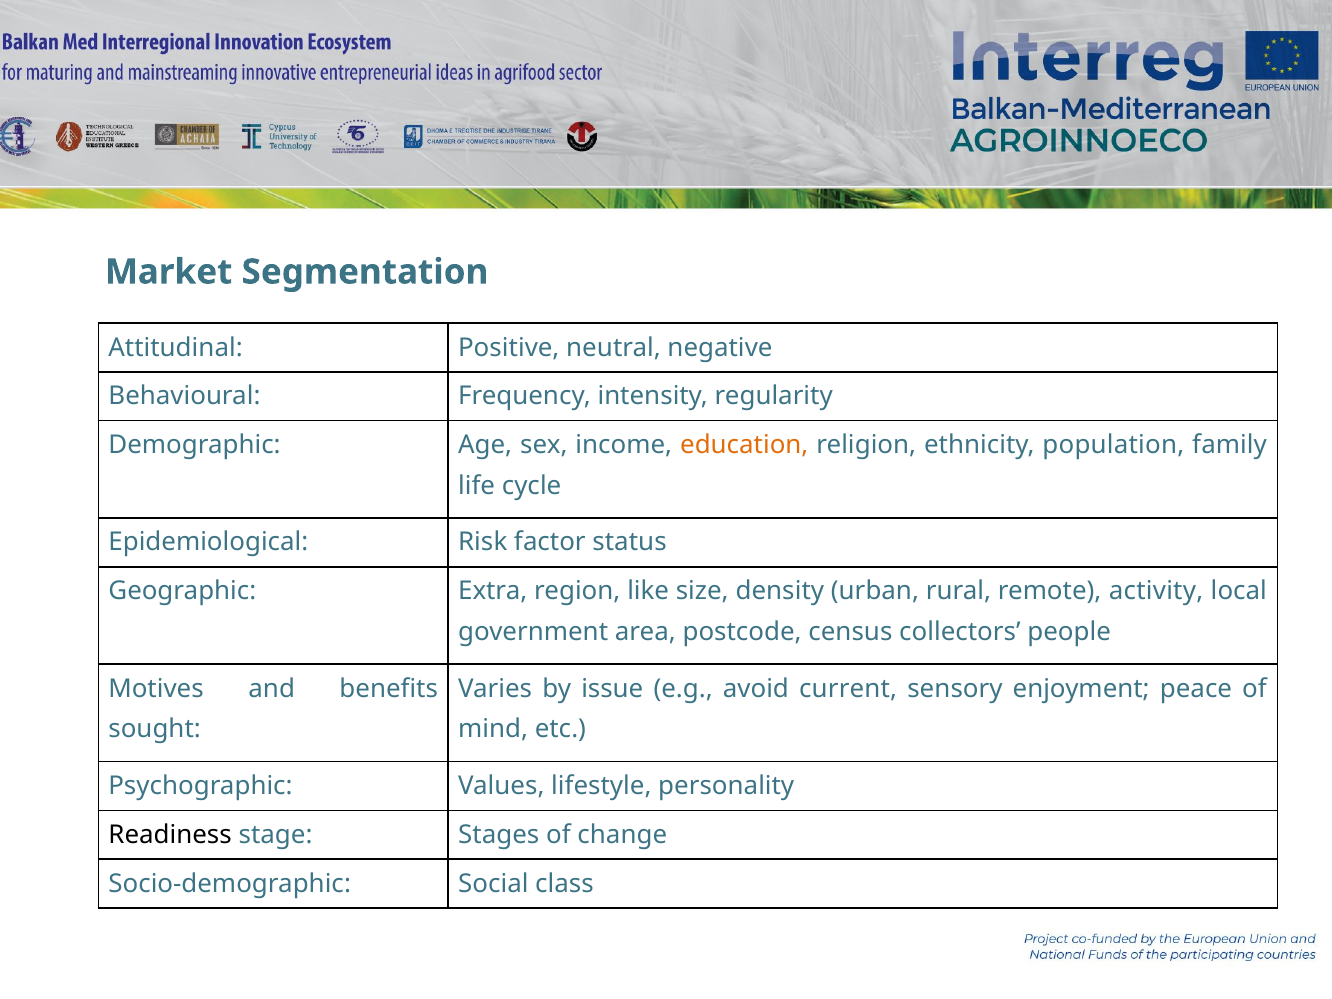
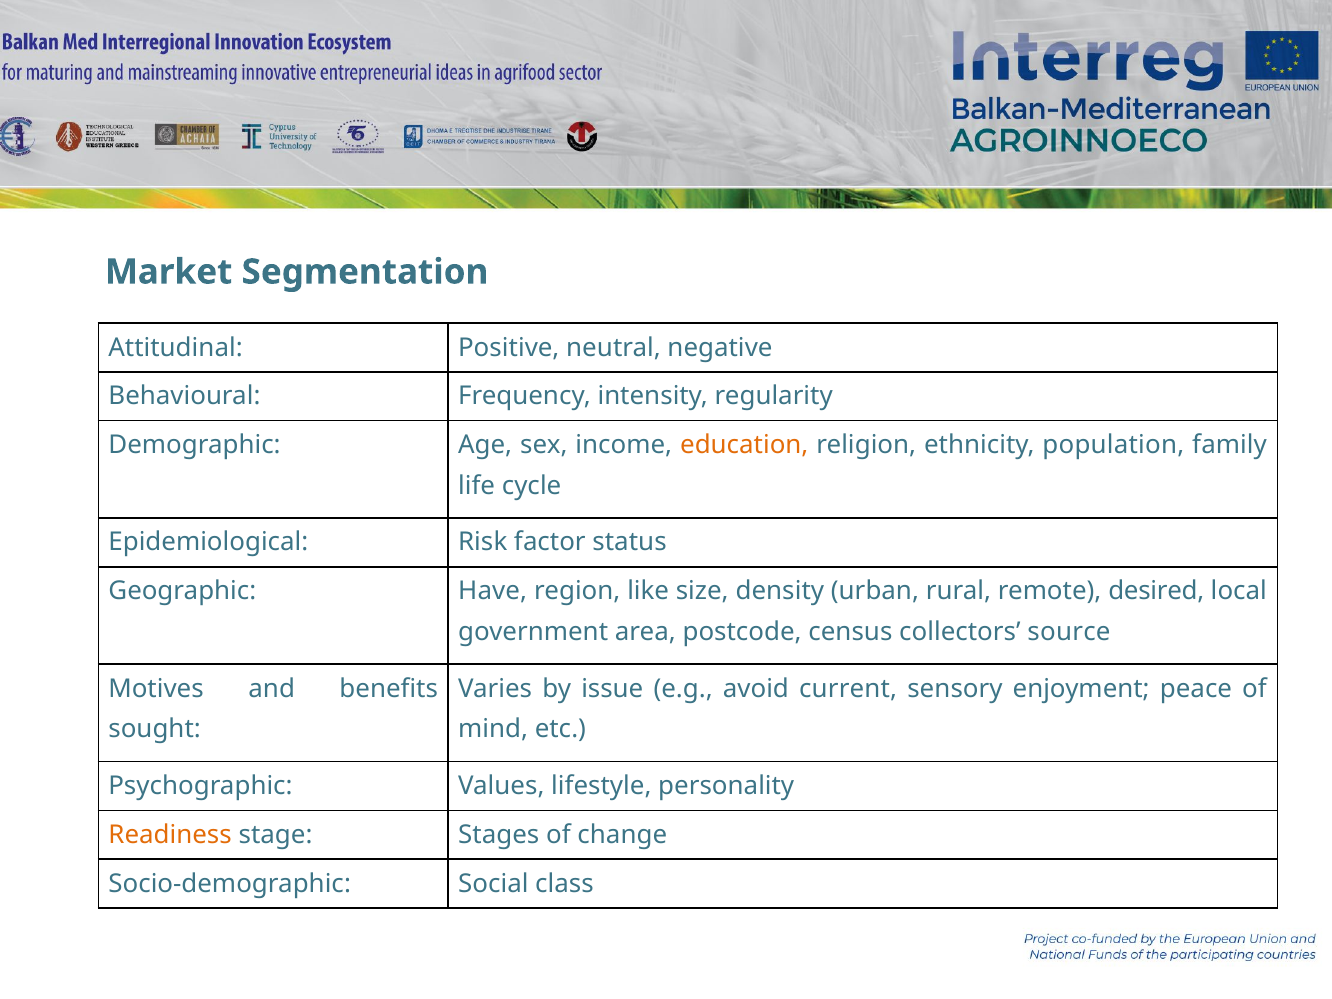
Extra: Extra -> Have (493, 591)
activity: activity -> desired (1156, 591)
people: people -> source (1069, 632)
Readiness colour: black -> orange (170, 835)
